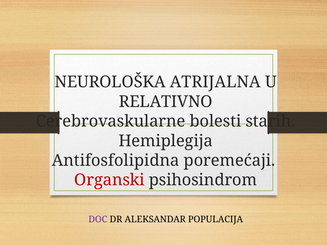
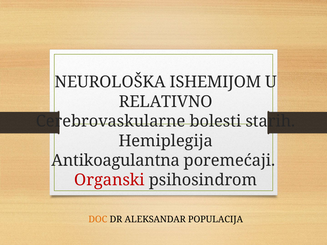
ATRIJALNA: ATRIJALNA -> ISHEMIJOM (215, 82)
Antifosfolipidna: Antifosfolipidna -> Antikoagulantna (116, 161)
DOC colour: purple -> orange (98, 220)
